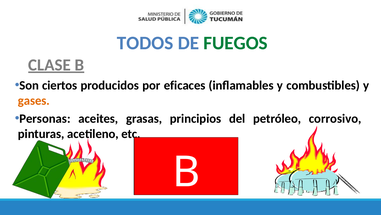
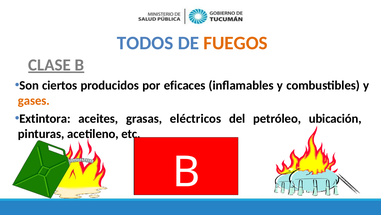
FUEGOS colour: green -> orange (236, 43)
Personas: Personas -> Extintora (45, 118)
principios: principios -> eléctricos (196, 118)
corrosivo: corrosivo -> ubicación (335, 118)
